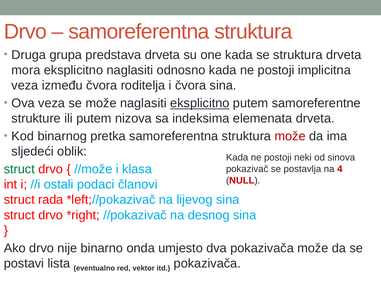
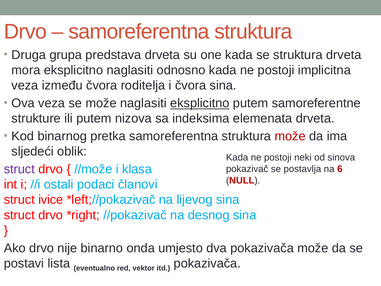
struct colour: green -> purple (19, 169)
4: 4 -> 6 (340, 169)
rada: rada -> ivice (51, 200)
